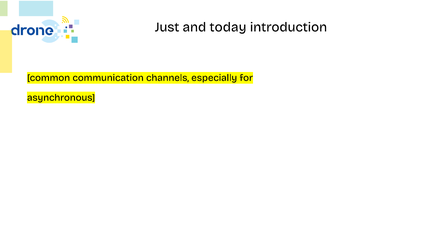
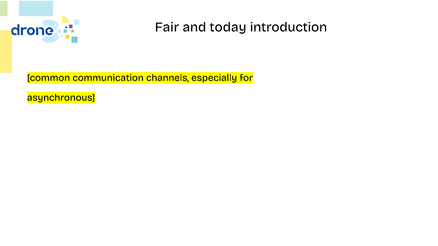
Just: Just -> Fair (167, 27)
